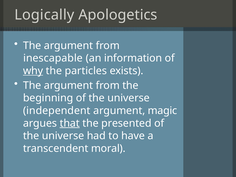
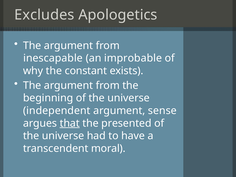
Logically: Logically -> Excludes (44, 15)
information: information -> improbable (133, 58)
why underline: present -> none (33, 71)
particles: particles -> constant (86, 71)
magic: magic -> sense (162, 111)
